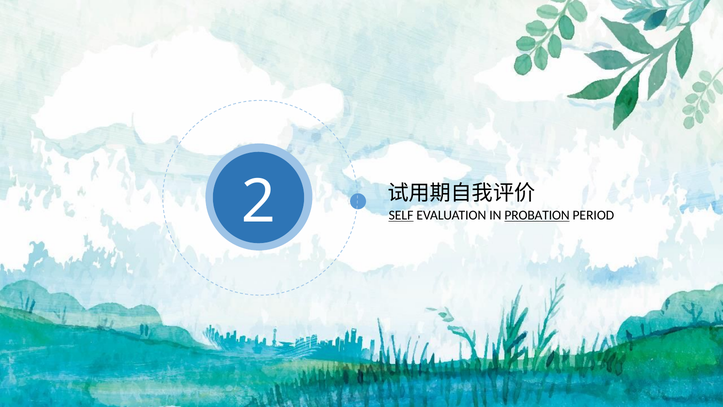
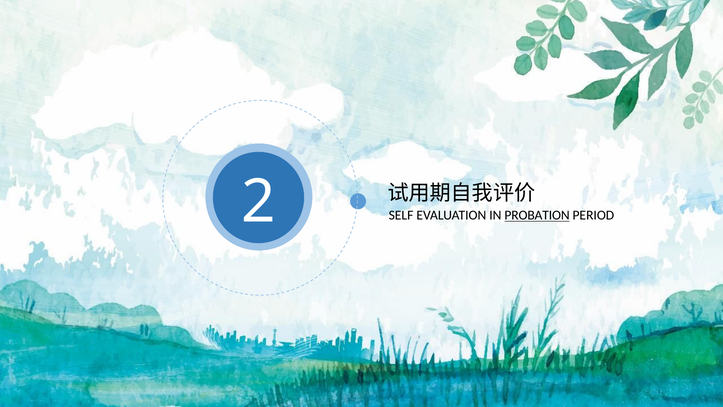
SELF underline: present -> none (401, 215)
